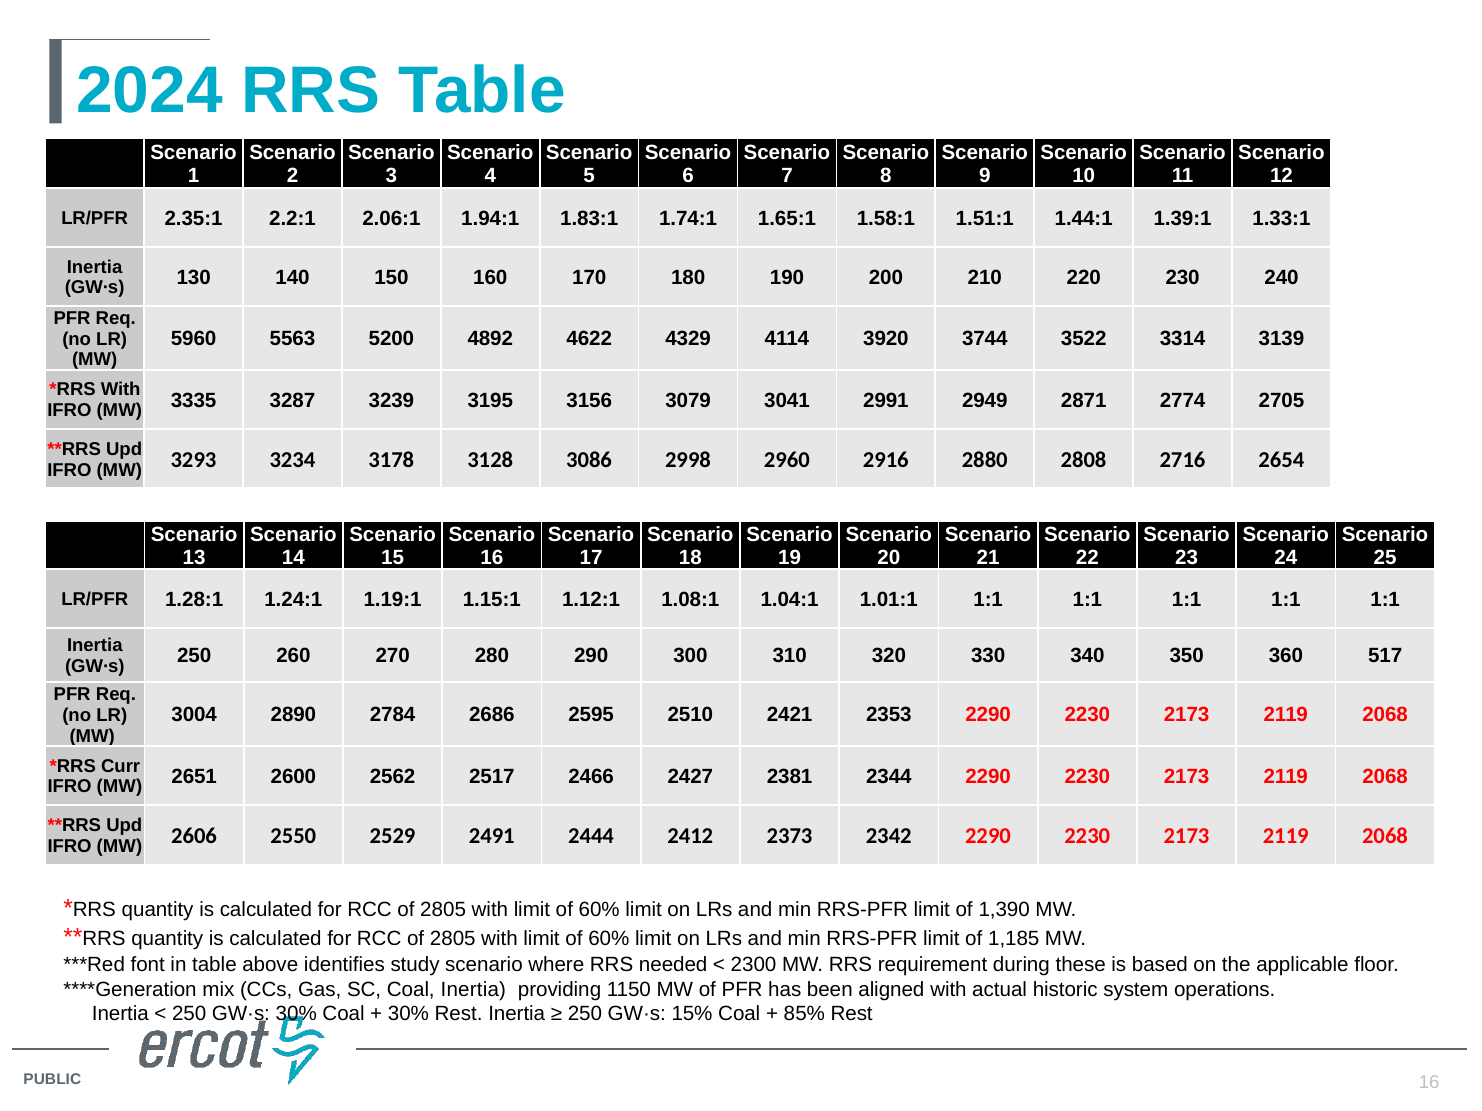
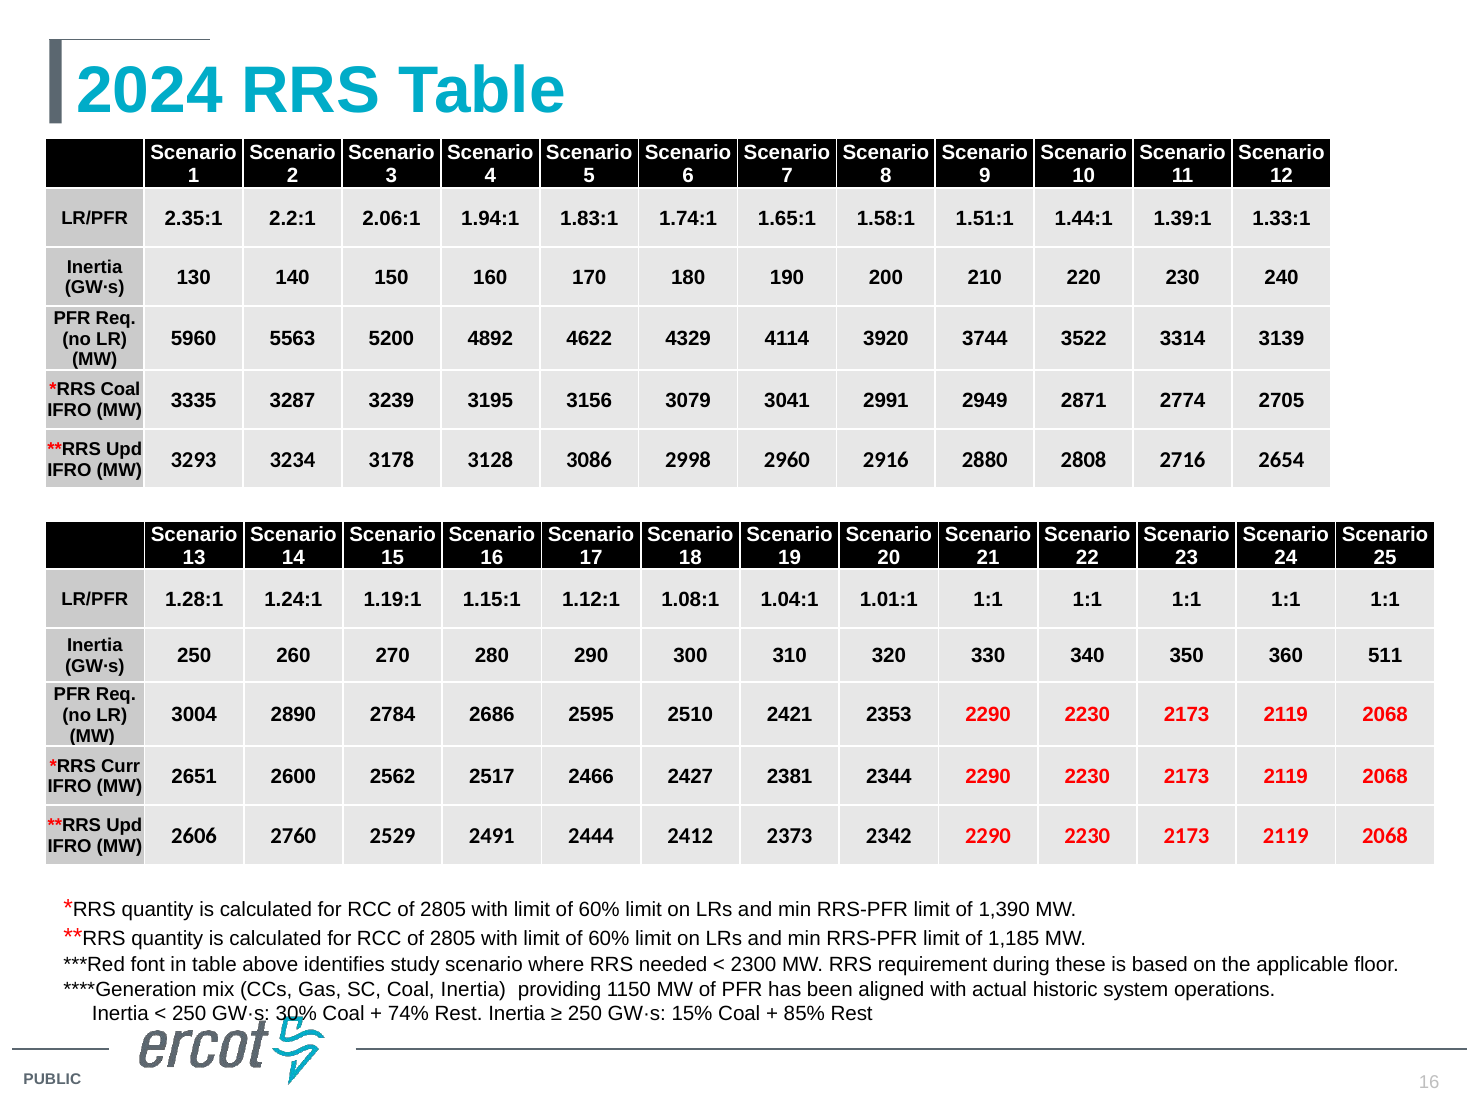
With: With -> Coal (121, 390)
517: 517 -> 511 (1385, 656)
2550: 2550 -> 2760 (293, 836)
30%: 30% -> 74% (409, 1014)
